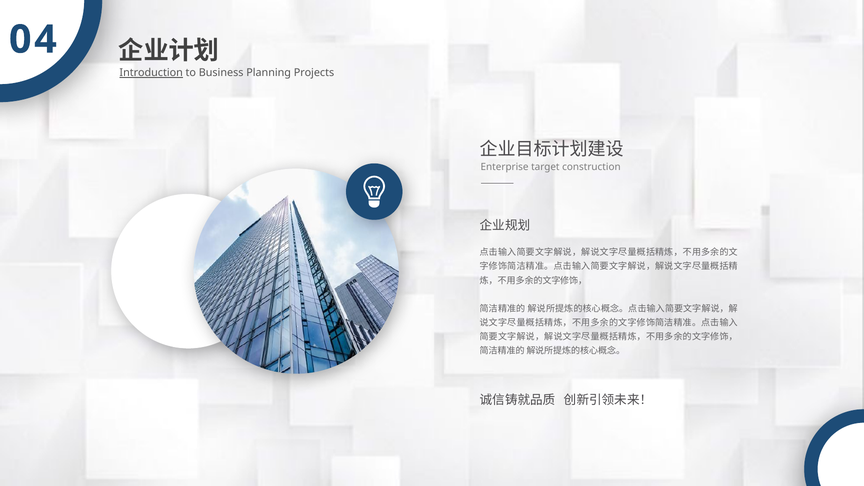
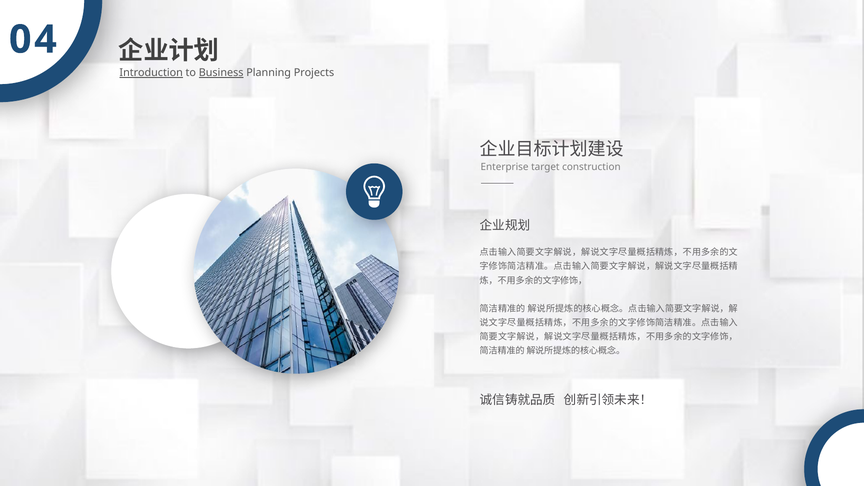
Business underline: none -> present (221, 73)
